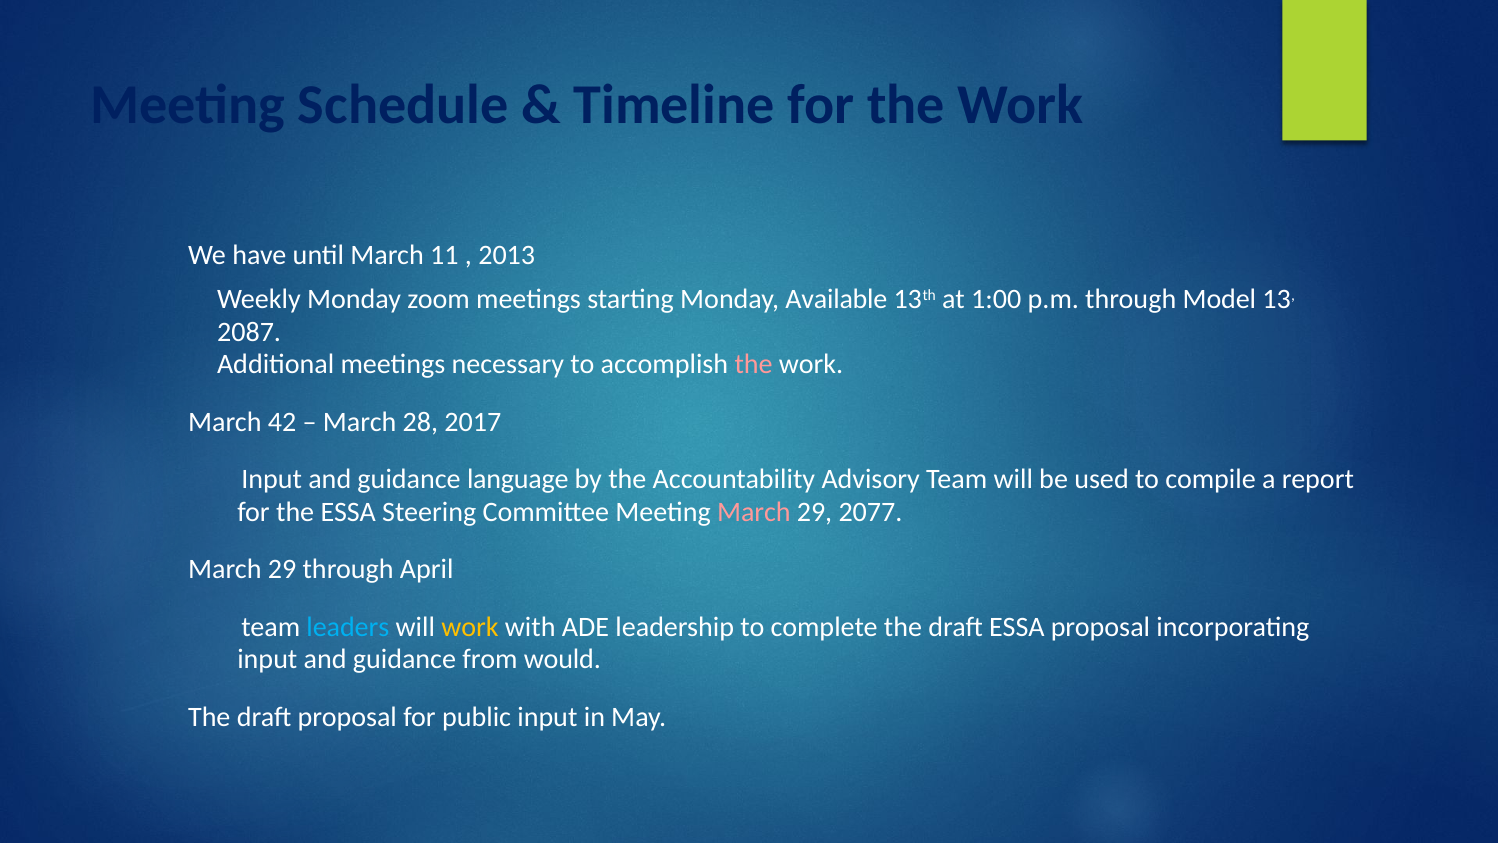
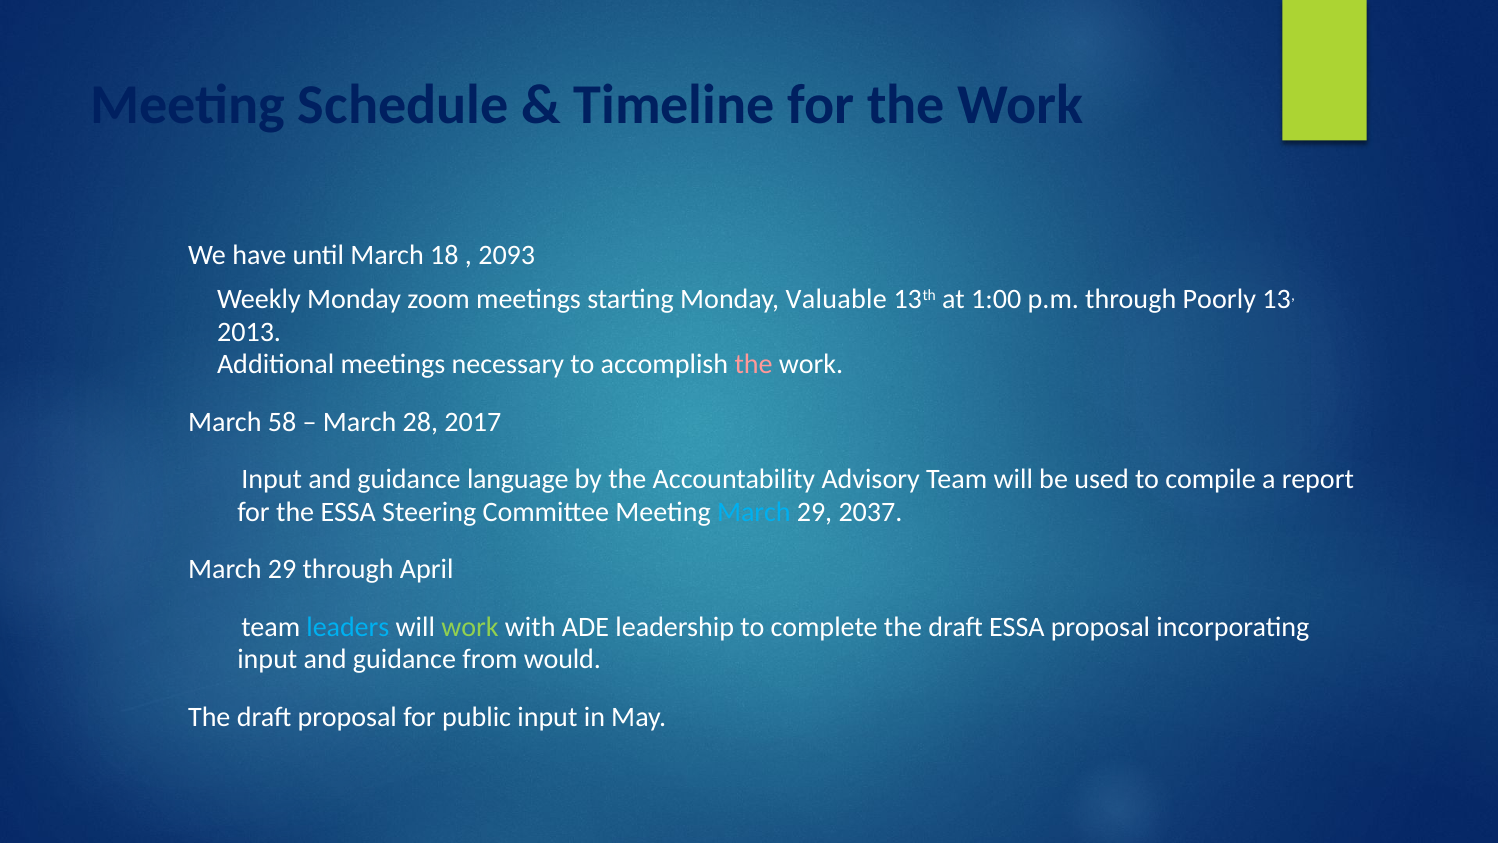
11: 11 -> 18 (444, 256)
2013: 2013 -> 2093 (507, 256)
Available: Available -> Valuable (836, 299)
Model: Model -> Poorly (1219, 299)
2087: 2087 -> 2013 (249, 332)
42: 42 -> 58 (282, 422)
March colour: pink -> light blue (754, 512)
2077: 2077 -> 2037 (870, 512)
work colour: yellow -> light green (470, 627)
